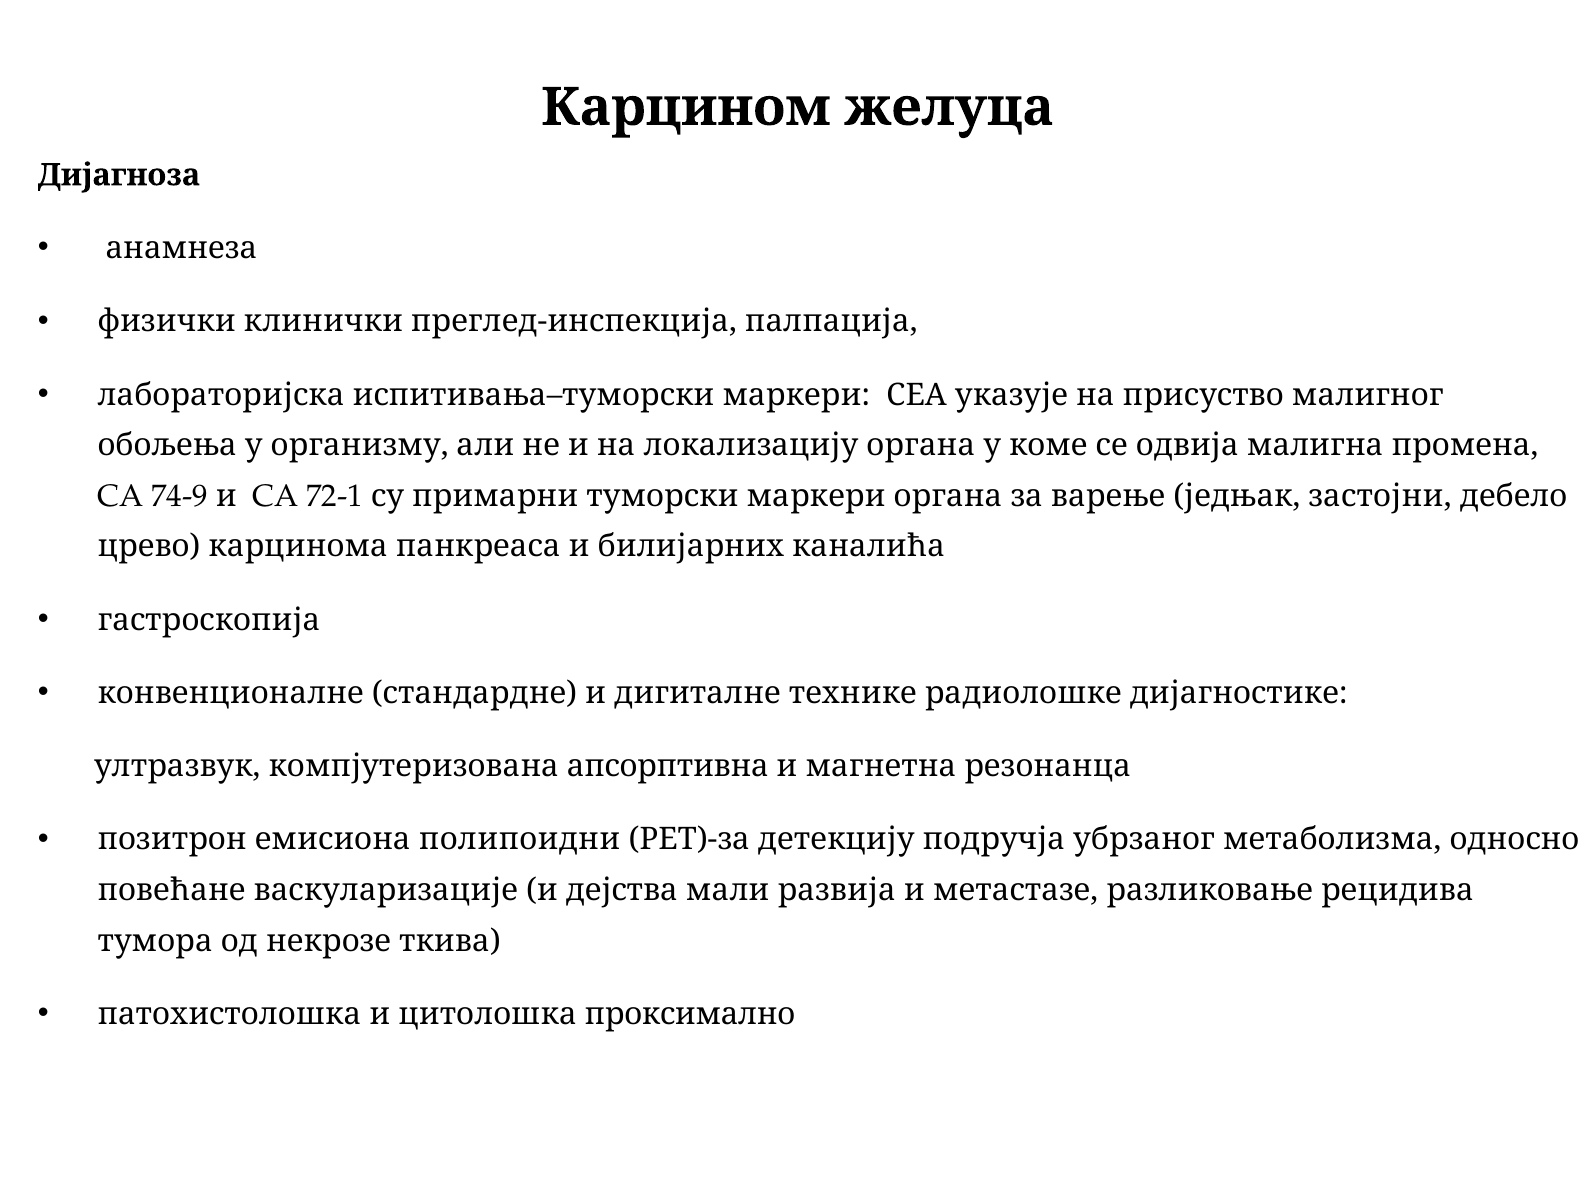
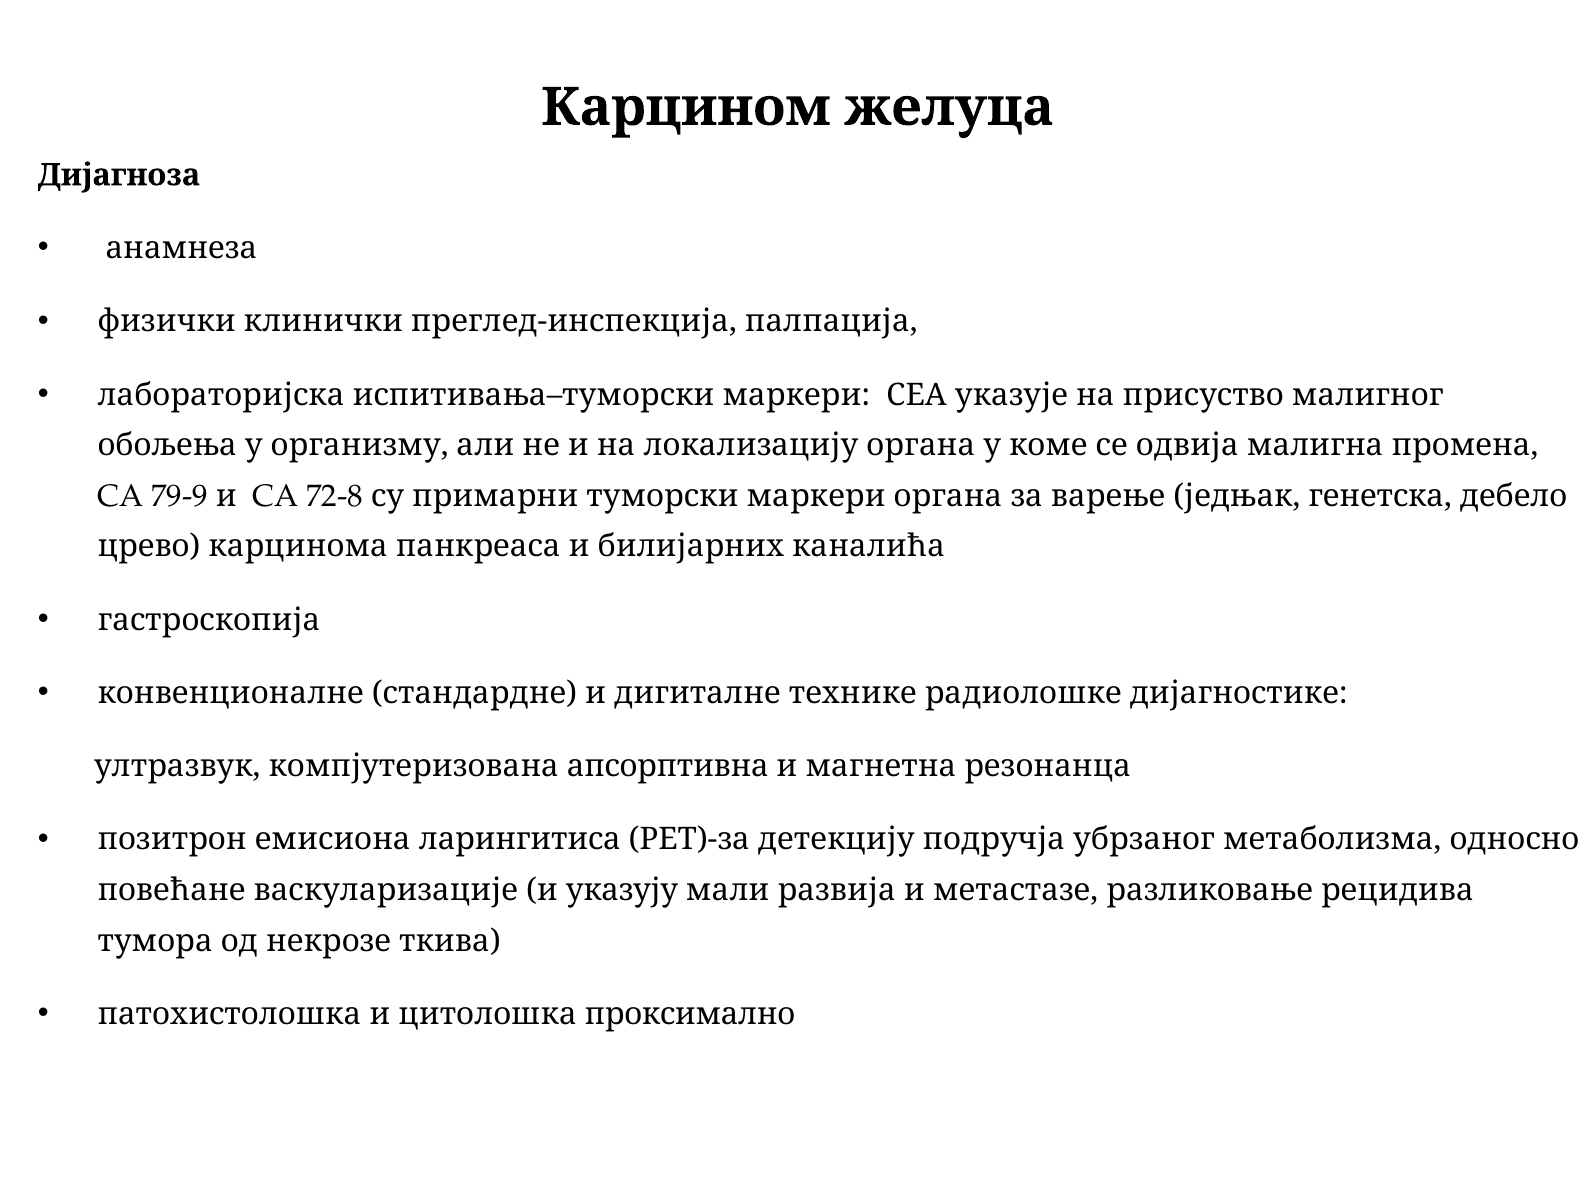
74-9: 74-9 -> 79-9 (180, 496)
72-1: 72-1 -> 72-8 (334, 496)
застојни: застојни -> генетска (1380, 496)
полипоидни: полипоидни -> ларингитиса (520, 840)
дејства: дејства -> указују (622, 890)
